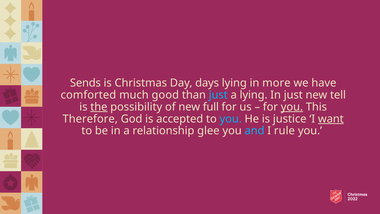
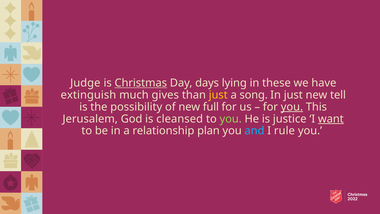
Sends: Sends -> Judge (85, 83)
Christmas underline: none -> present (141, 83)
more: more -> these (276, 83)
comforted: comforted -> extinguish (88, 95)
good: good -> gives (165, 95)
just colour: light blue -> yellow (218, 95)
a lying: lying -> song (254, 95)
the underline: present -> none (99, 107)
Therefore: Therefore -> Jerusalem (90, 119)
accepted: accepted -> cleansed (180, 119)
you colour: light blue -> light green (231, 119)
glee: glee -> plan (208, 131)
